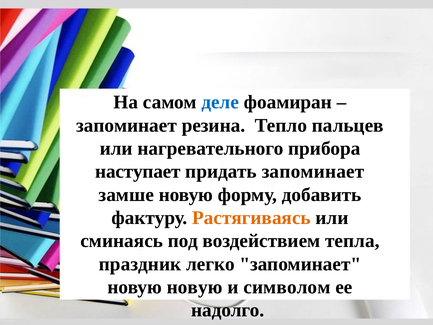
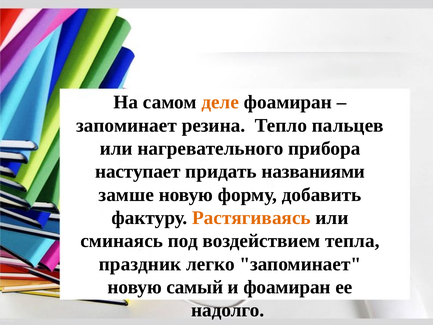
деле colour: blue -> orange (220, 102)
придать запоминает: запоминает -> названиями (313, 171)
новую новую: новую -> самый (195, 287)
и символом: символом -> фоамиран (287, 287)
